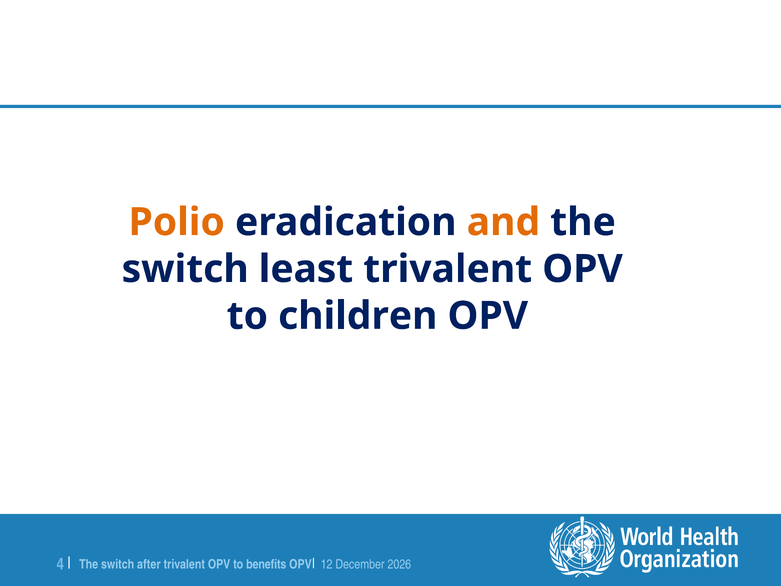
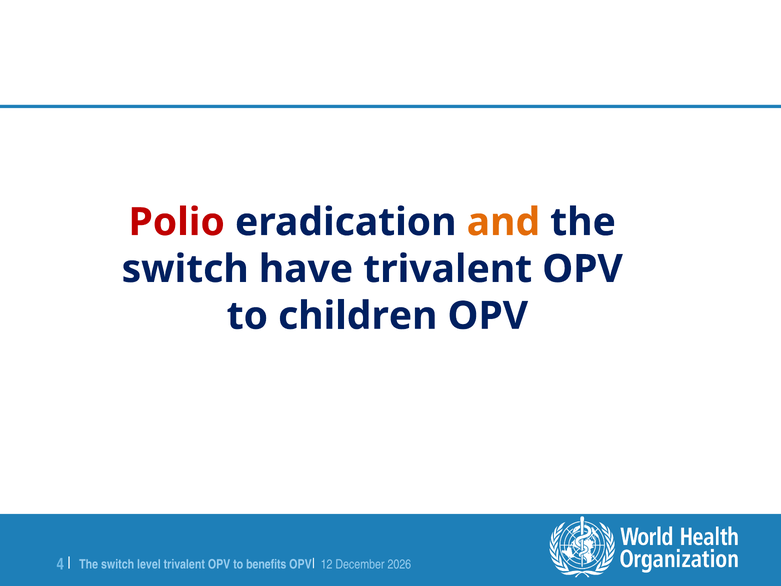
Polio colour: orange -> red (177, 222)
least: least -> have (306, 269)
after: after -> level (149, 564)
